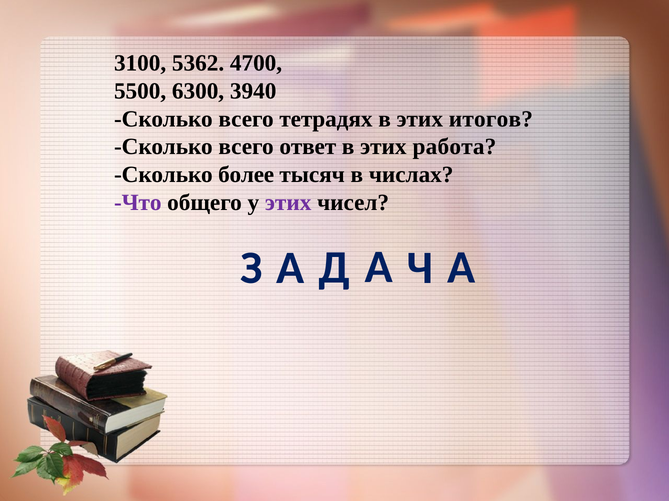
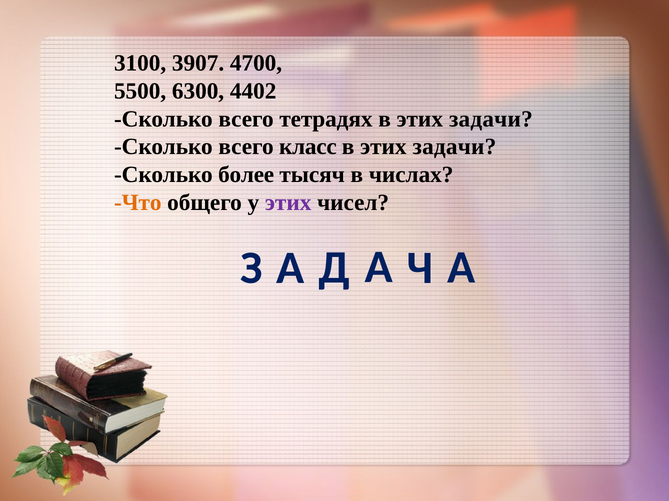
5362: 5362 -> 3907 (198, 63)
3940: 3940 -> 4402 (253, 91)
итогов: итогов -> задачи (491, 119)
ответ: ответ -> класс (308, 147)
работа: работа -> задачи (454, 147)
Что colour: purple -> orange (138, 203)
